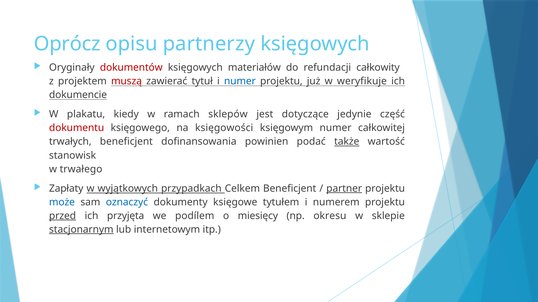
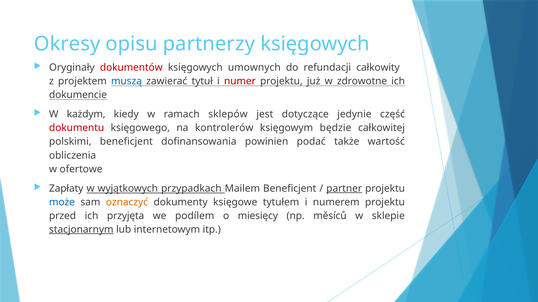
Oprócz: Oprócz -> Okresy (67, 44)
materiałów: materiałów -> umownych (254, 68)
muszą colour: red -> blue (127, 81)
numer colour: blue -> red (240, 81)
weryfikuje: weryfikuje -> zdrowotne (362, 81)
plakatu: plakatu -> każdym (86, 115)
księgowości: księgowości -> kontrolerów (224, 128)
księgowym numer: numer -> będzie (336, 128)
trwałych: trwałych -> polskimi (70, 142)
także underline: present -> none (347, 142)
stanowisk: stanowisk -> obliczenia (73, 156)
trwałego: trwałego -> ofertowe (81, 169)
Celkem: Celkem -> Mailem (242, 189)
oznaczyć colour: blue -> orange (127, 202)
przed underline: present -> none (63, 216)
okresu: okresu -> měsíců (330, 216)
